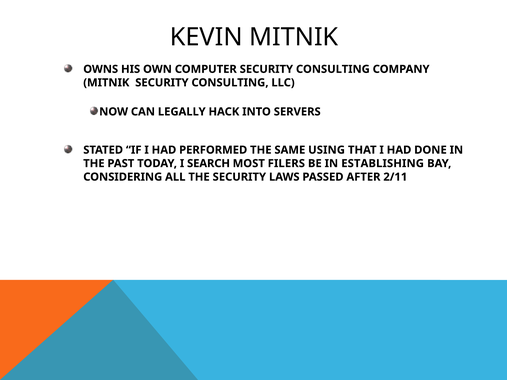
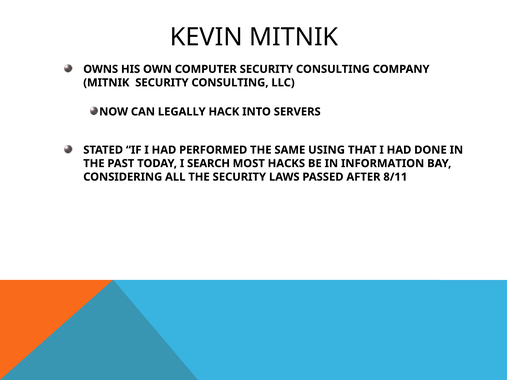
FILERS: FILERS -> HACKS (286, 164)
ESTABLISHING: ESTABLISHING -> INFORMATION (383, 164)
2/11: 2/11 -> 8/11 (395, 177)
